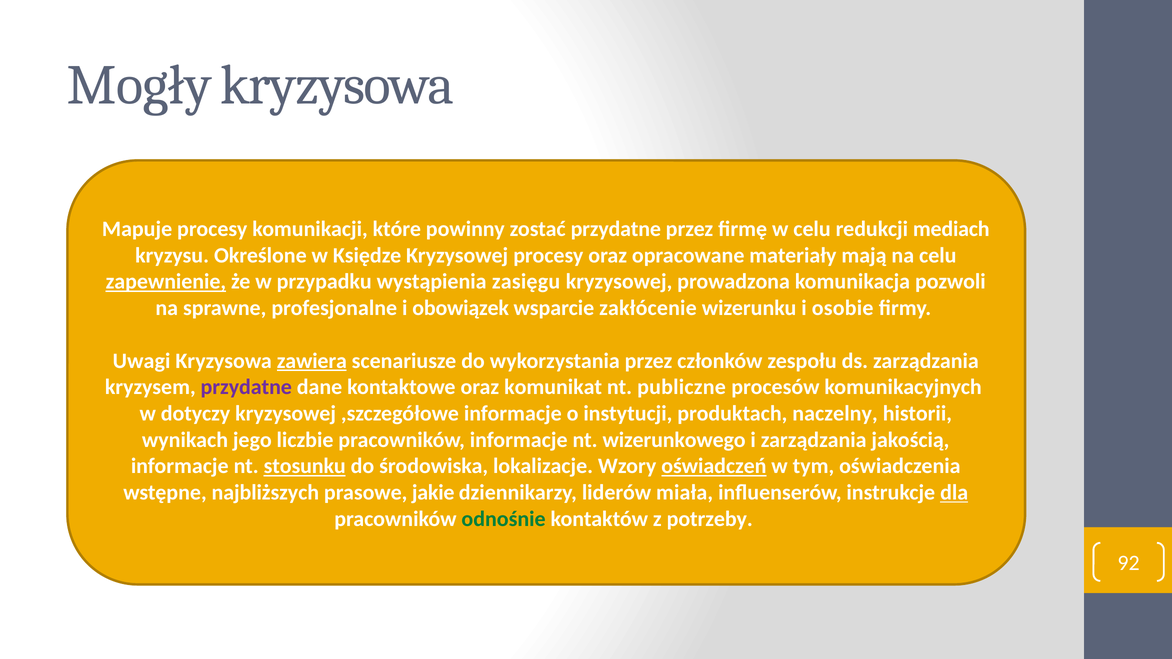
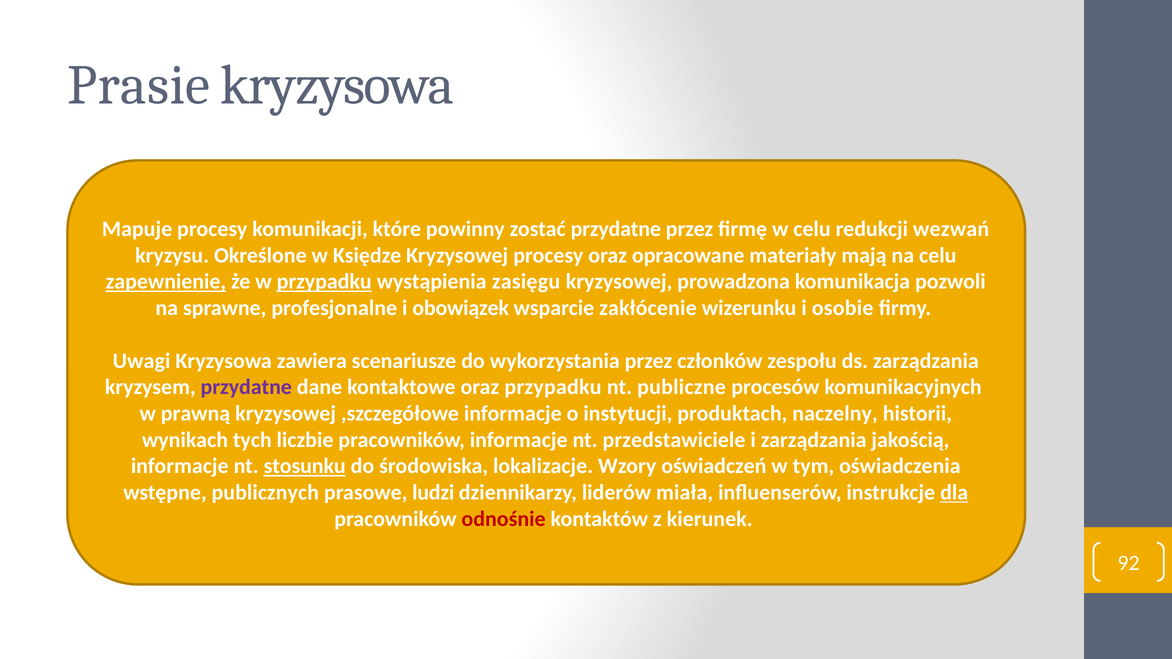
Mogły: Mogły -> Prasie (139, 85)
mediach: mediach -> wezwań (951, 229)
przypadku underline: none -> present (324, 282)
zawiera underline: present -> none (312, 361)
oraz komunikat: komunikat -> przypadku (553, 387)
dotyczy: dotyczy -> prawną (196, 414)
jego: jego -> tych (252, 440)
wizerunkowego: wizerunkowego -> przedstawiciele (674, 440)
oświadczeń underline: present -> none (714, 466)
najbliższych: najbliższych -> publicznych (265, 493)
jakie: jakie -> ludzi (433, 493)
odnośnie colour: green -> red (504, 519)
potrzeby: potrzeby -> kierunek (710, 519)
